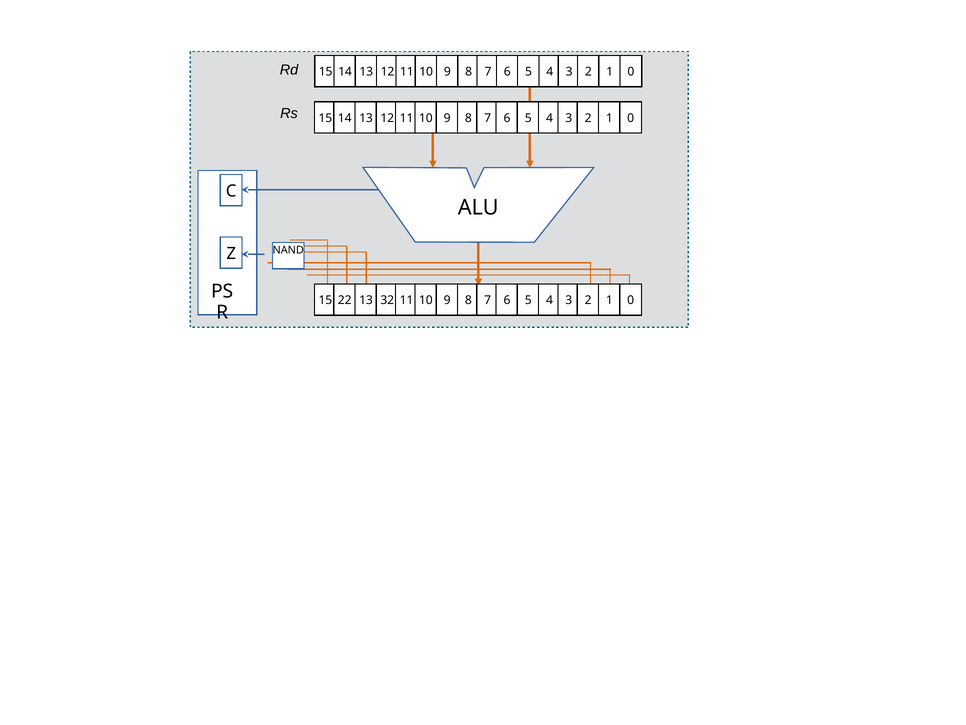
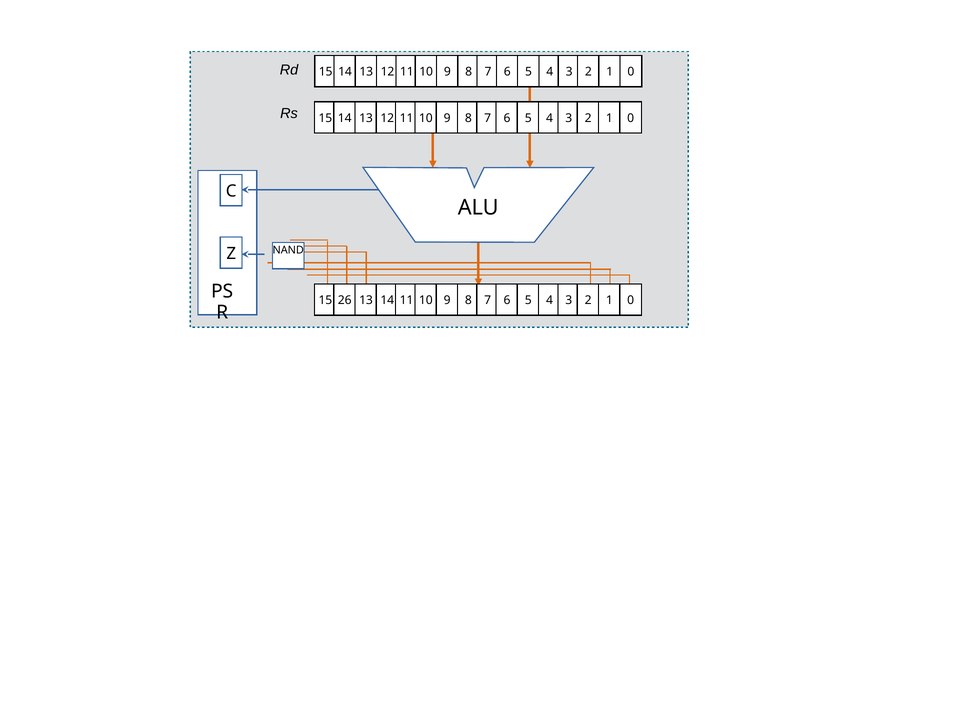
22: 22 -> 26 (345, 300)
13 32: 32 -> 14 (387, 300)
